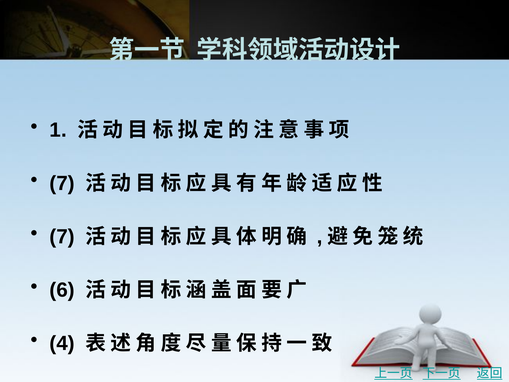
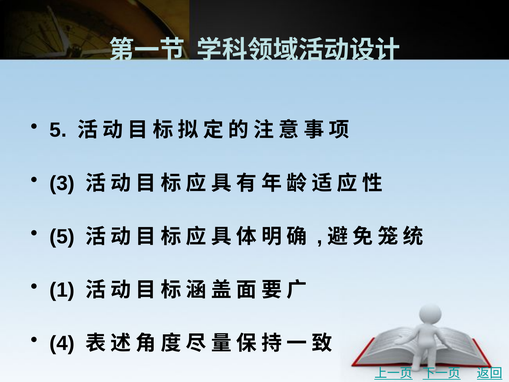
1: 1 -> 5 (58, 130)
7: 7 -> 3 (62, 183)
7: 7 -> 5 (62, 237)
6: 6 -> 1 (62, 290)
